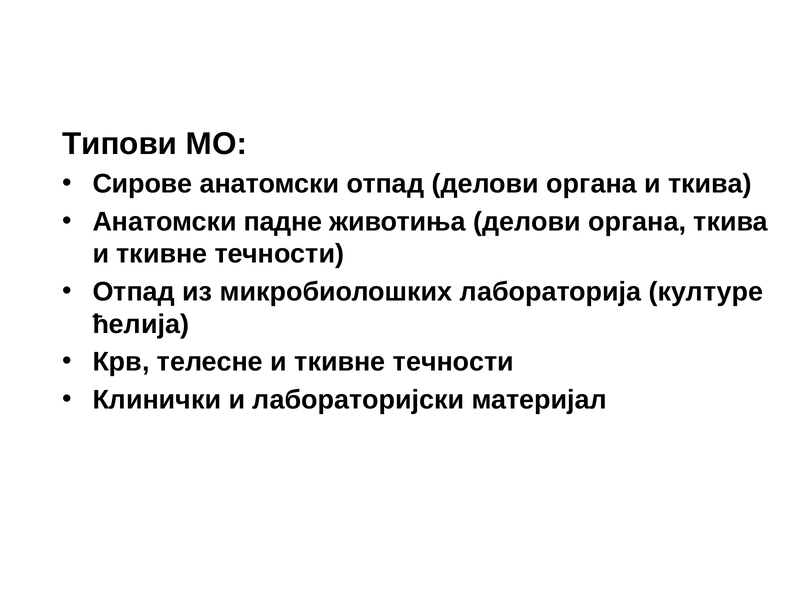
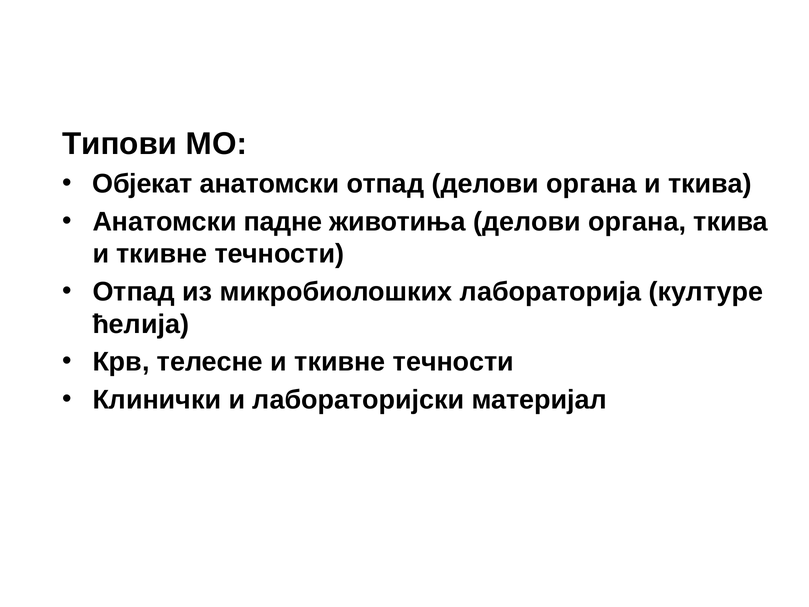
Сирове: Сирове -> Објекат (142, 184)
